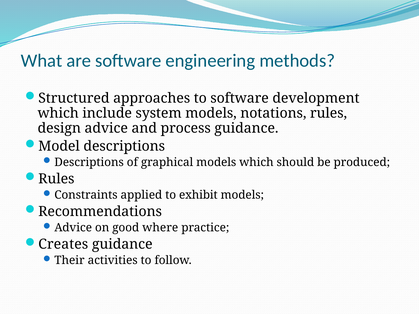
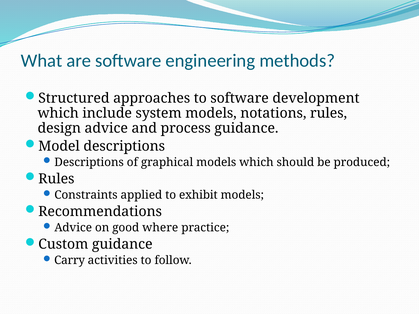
Creates: Creates -> Custom (63, 245)
Their: Their -> Carry (70, 261)
